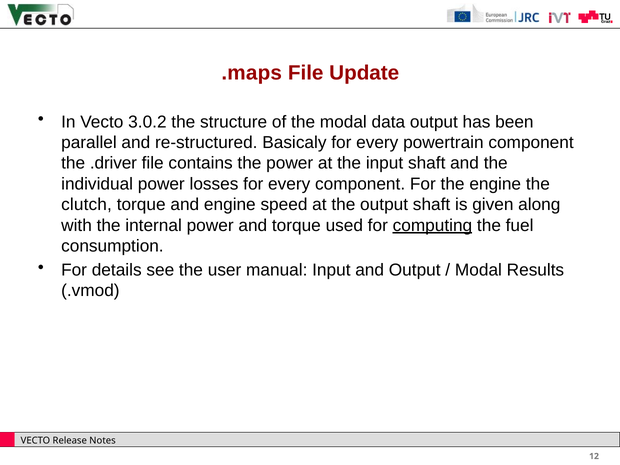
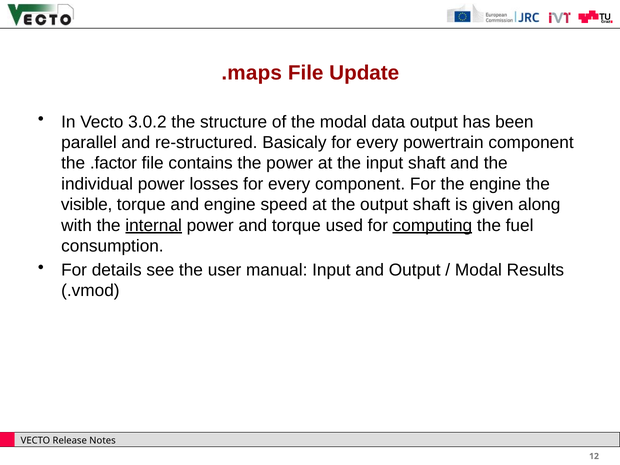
.driver: .driver -> .factor (113, 163)
clutch: clutch -> visible (87, 205)
internal underline: none -> present (154, 225)
